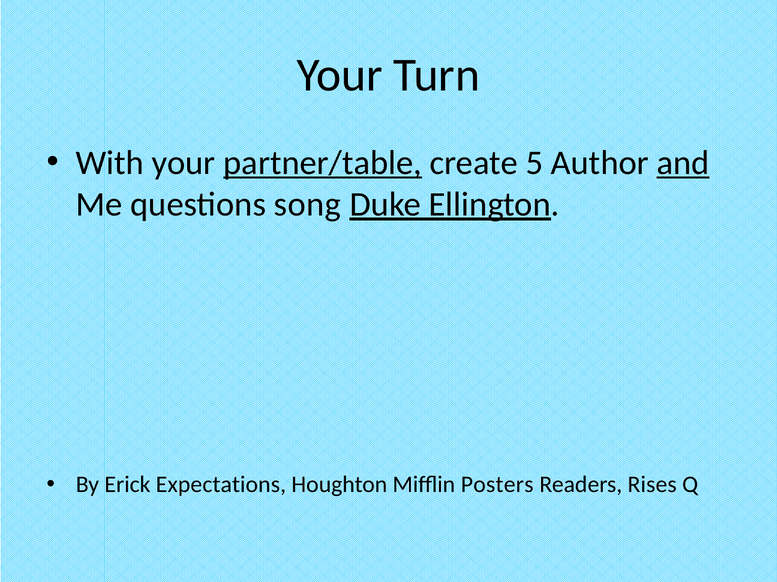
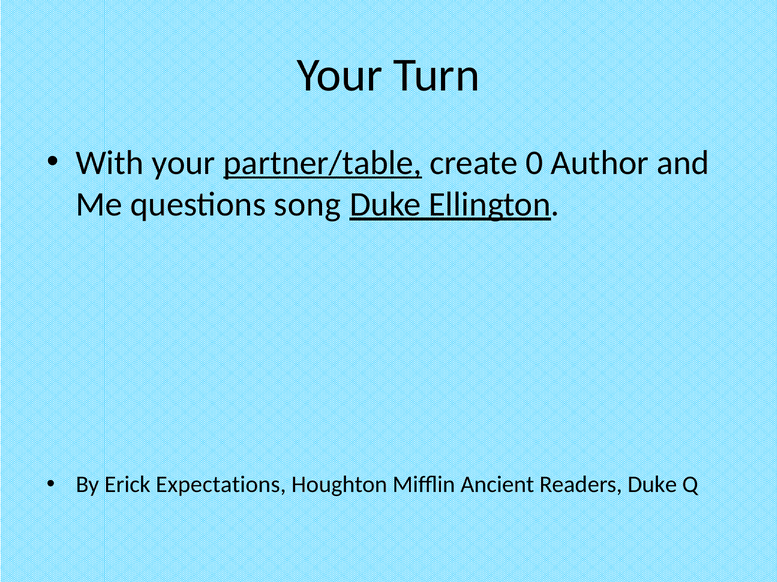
5: 5 -> 0 (534, 163)
and underline: present -> none (683, 163)
Posters: Posters -> Ancient (497, 485)
Readers Rises: Rises -> Duke (652, 485)
